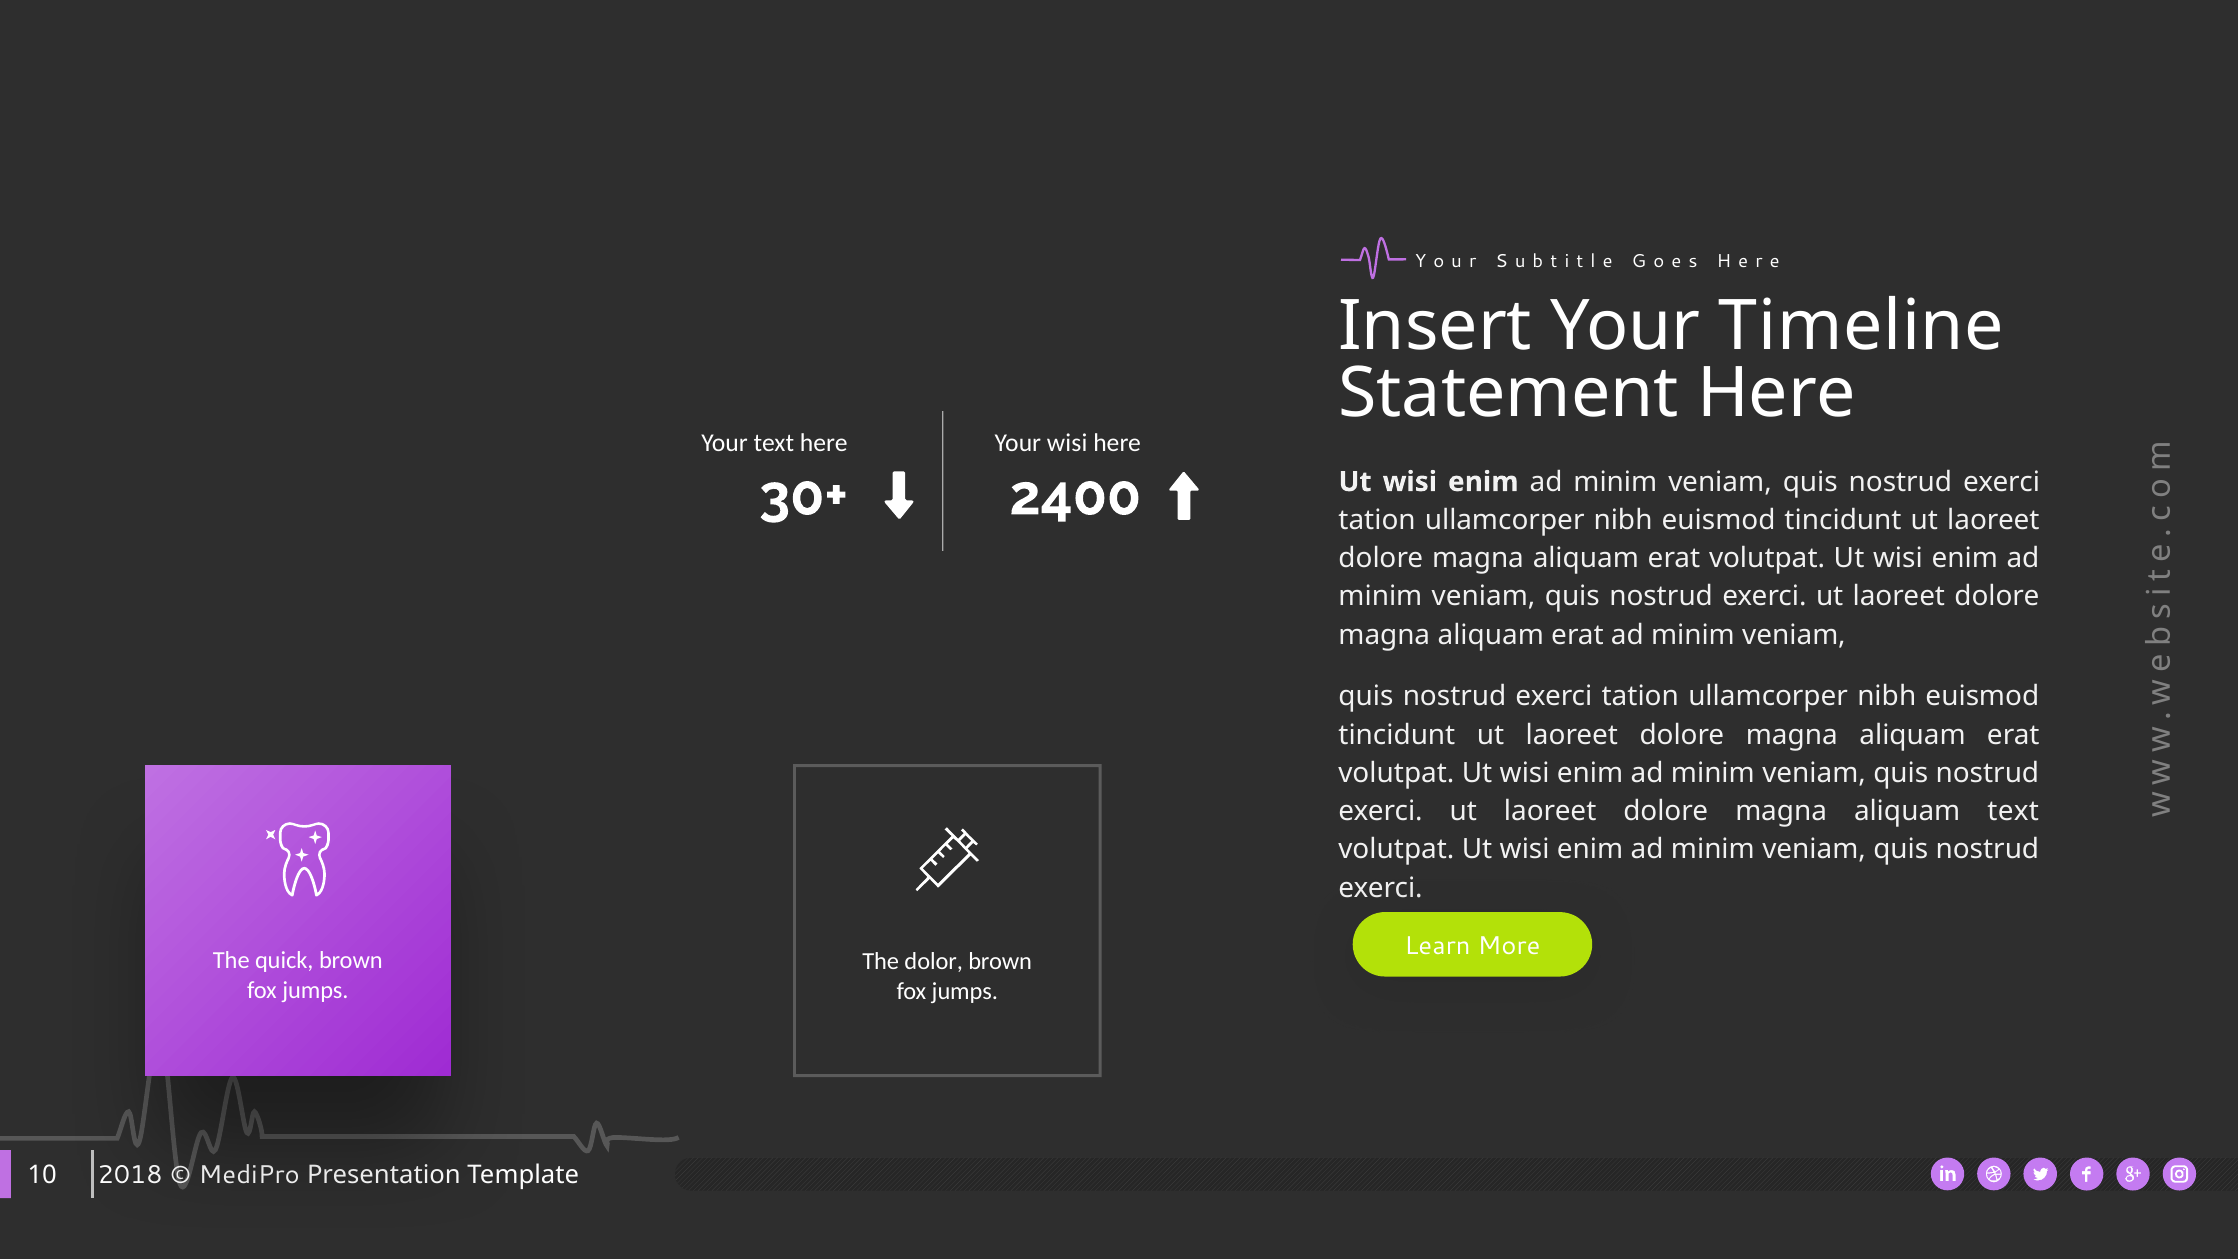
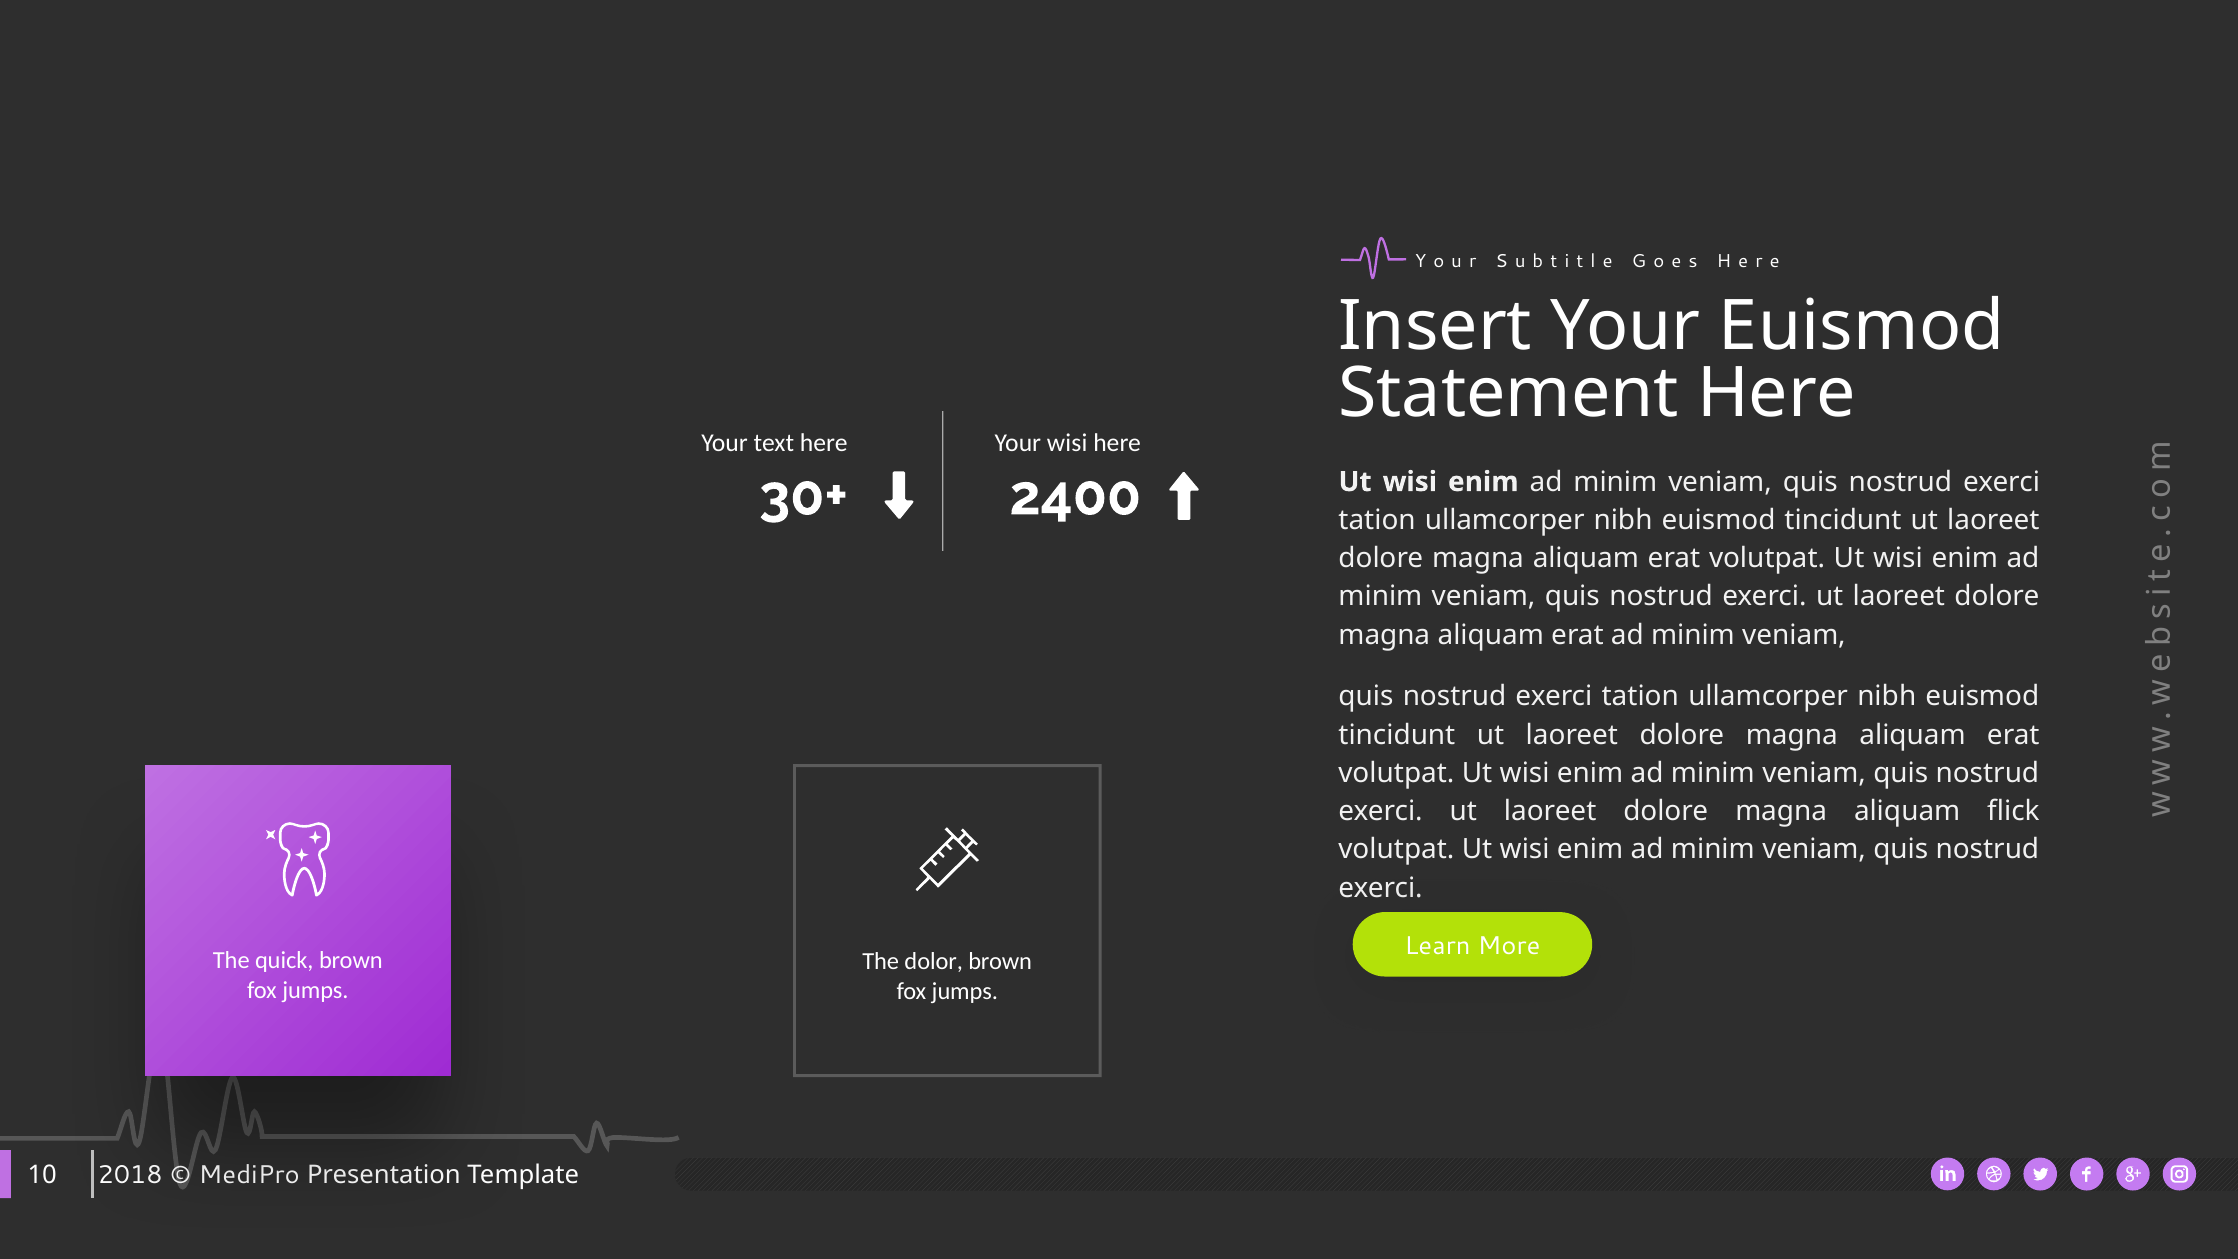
Your Timeline: Timeline -> Euismod (1862, 327)
aliquam text: text -> flick (2013, 811)
